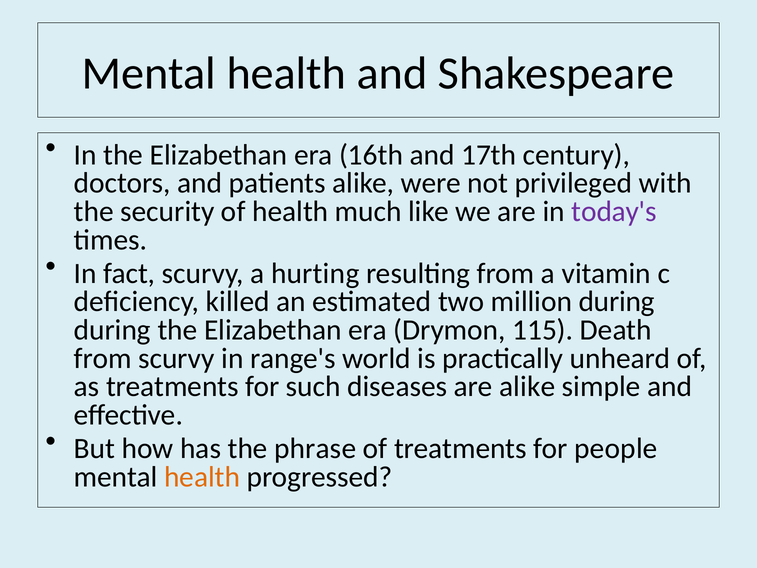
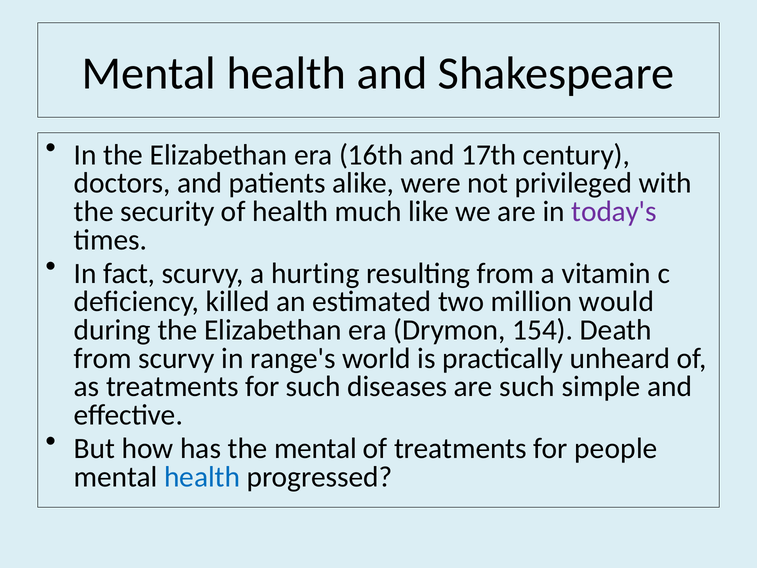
million during: during -> would (617, 302)
115: 115 -> 154 (543, 330)
are alike: alike -> such (527, 386)
the phrase: phrase -> mental (315, 448)
health colour: orange -> blue (202, 477)
